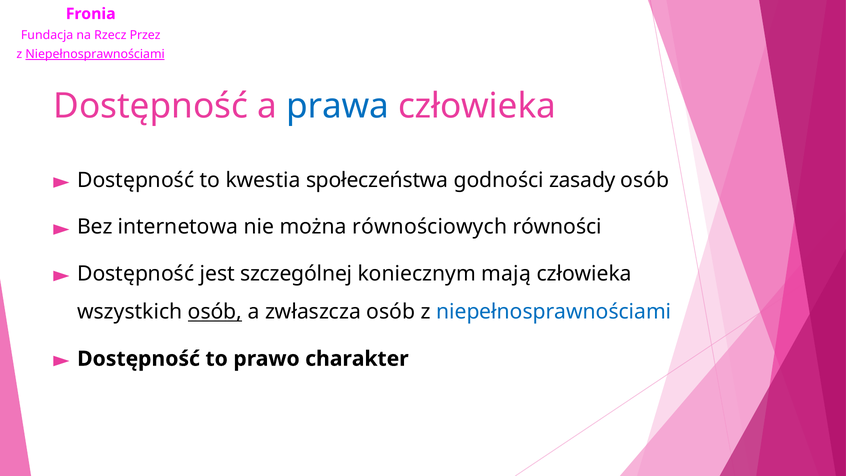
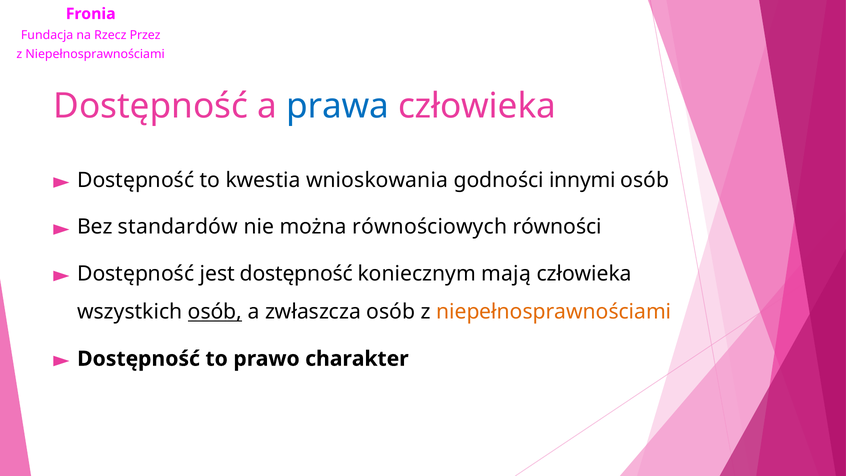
Niepełnosprawnościami underline: present -> none (95, 54)
społeczeństwa: społeczeństwa -> wnioskowania (377, 180)
zasady: zasady -> innymi (582, 180)
internetowa: internetowa -> standardów (178, 227)
jest szczególnej: szczególnej -> dostępność (296, 274)
niepełnosprawnościami colour: blue -> orange (554, 312)
